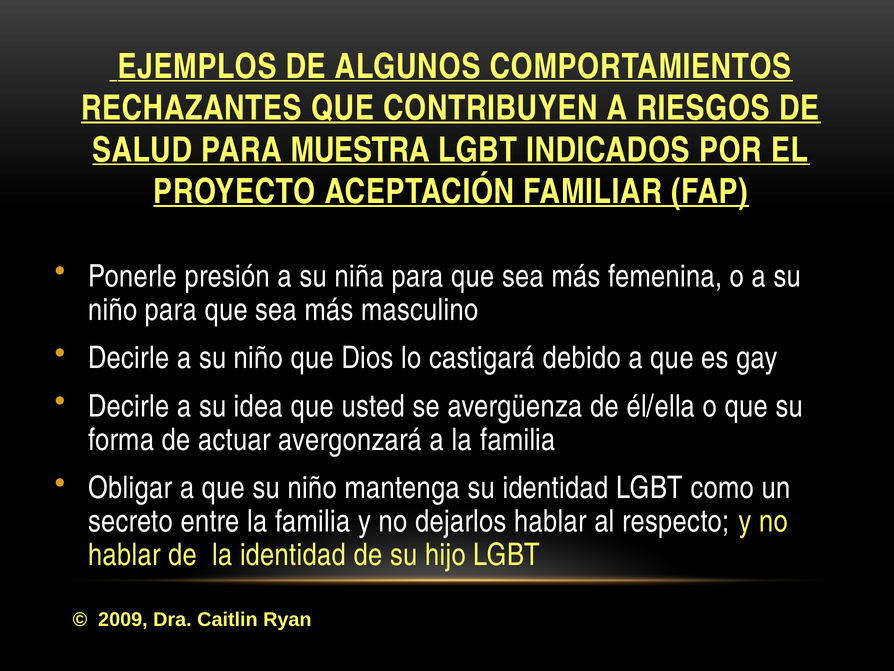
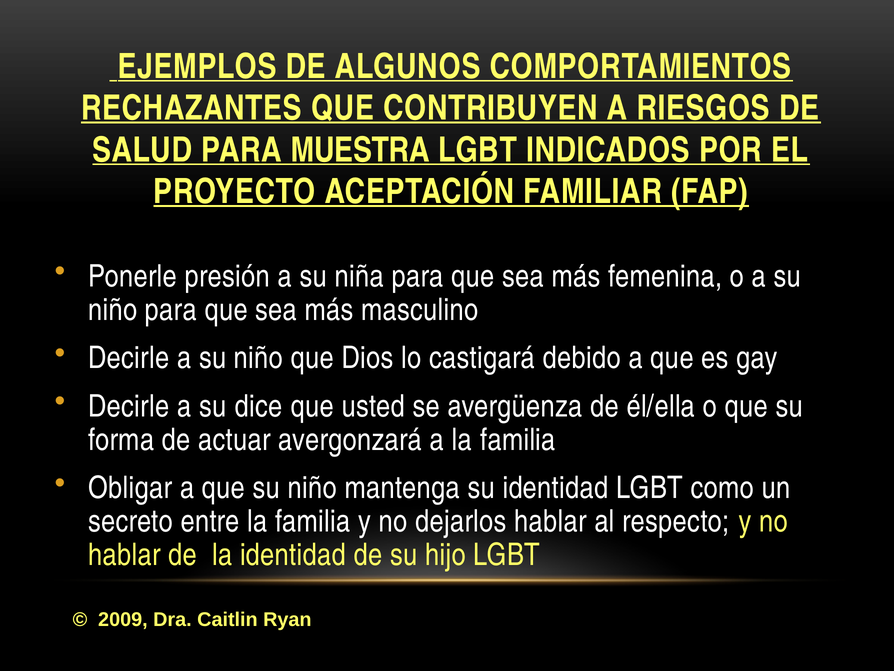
idea: idea -> dice (258, 406)
